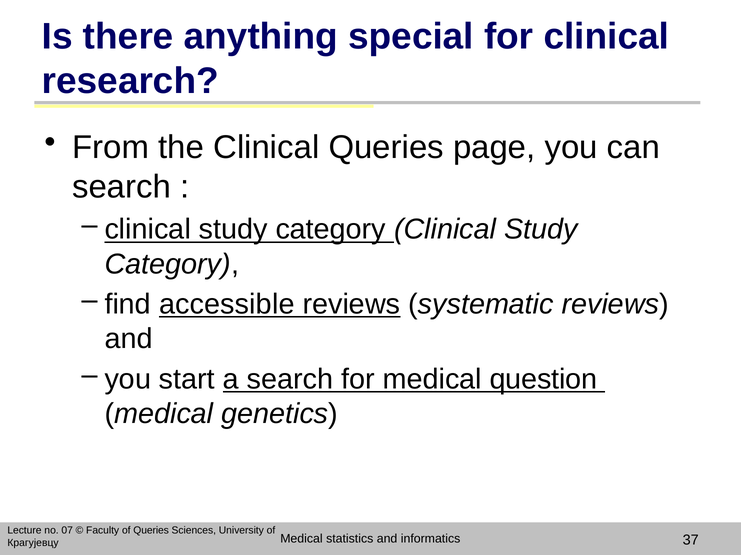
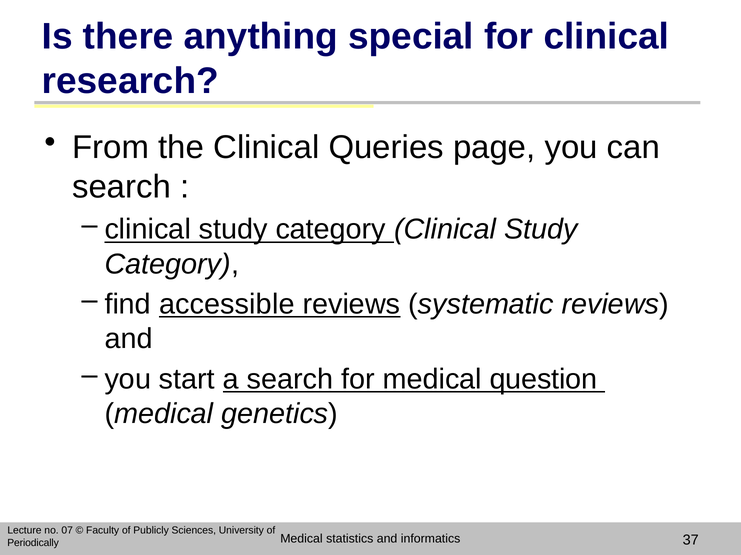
of Queries: Queries -> Publicly (151, 531)
Крагујевцу: Крагујевцу -> Periodically (33, 544)
